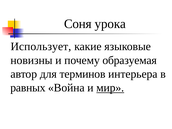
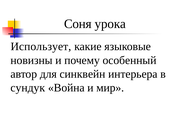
образуемая: образуемая -> особенный (130, 60)
терминов: терминов -> синквейн (82, 74)
равных: равных -> сундук (28, 88)
мир underline: present -> none (110, 88)
